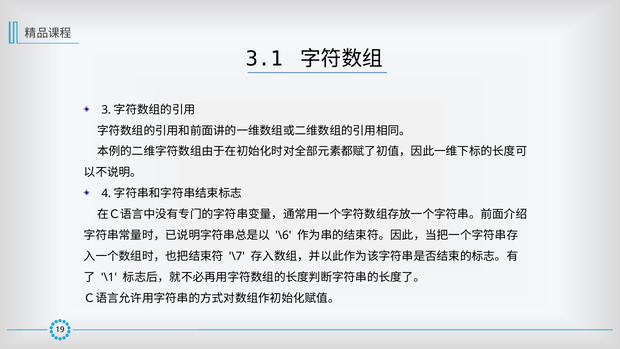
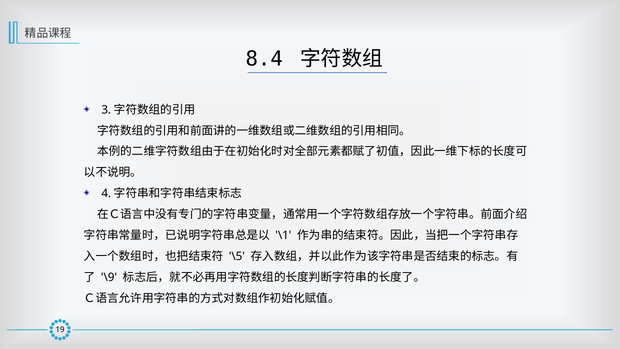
3.1: 3.1 -> 8.4 (264, 59)
\6: \6 -> \1 (283, 235)
\7: \7 -> \5 (237, 256)
\1: \1 -> \9 (109, 277)
